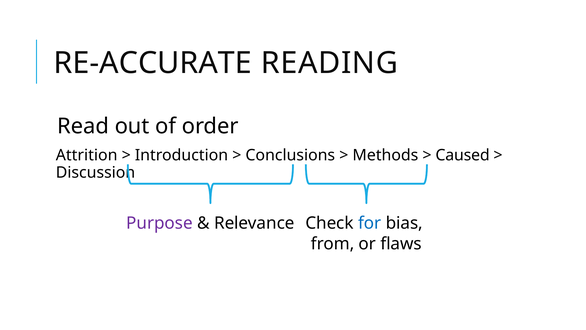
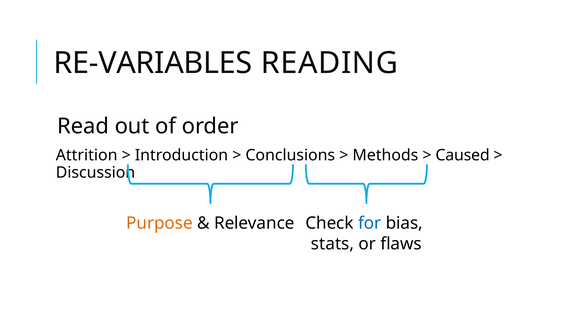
RE-ACCURATE: RE-ACCURATE -> RE-VARIABLES (153, 63)
Purpose colour: purple -> orange (159, 223)
from: from -> stats (333, 244)
